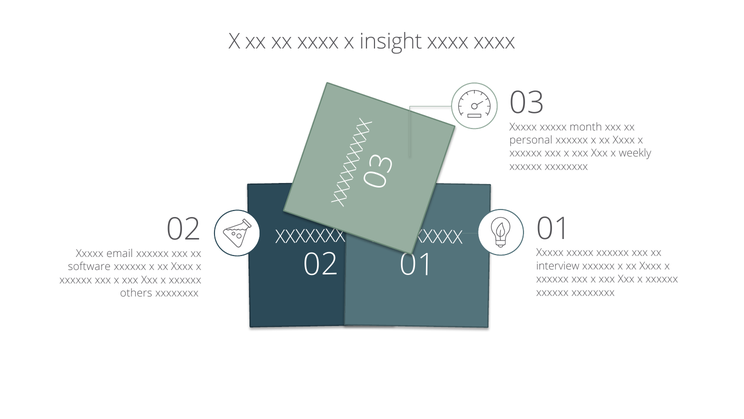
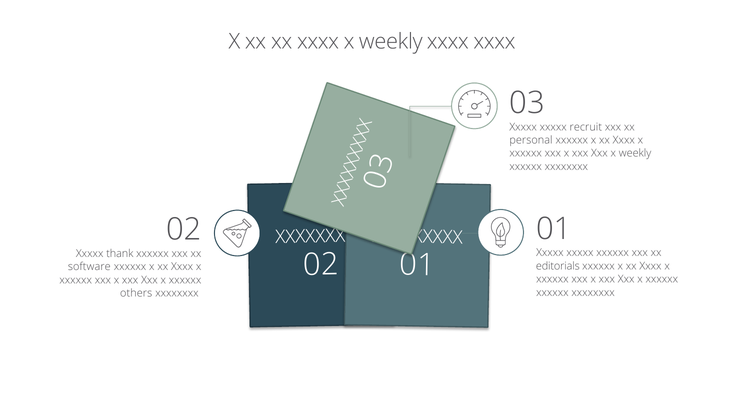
xxxx x insight: insight -> weekly (391, 42)
month: month -> recruit (586, 127)
email: email -> thank (120, 253)
interview: interview -> editorials (558, 266)
